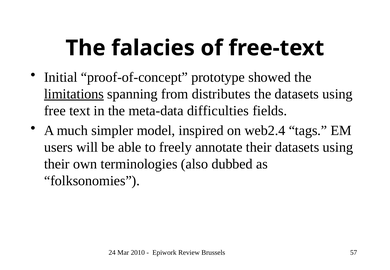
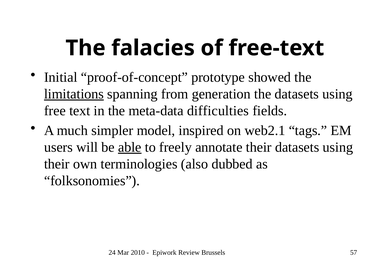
distributes: distributes -> generation (221, 94)
web2.4: web2.4 -> web2.1 (265, 130)
able underline: none -> present (130, 147)
